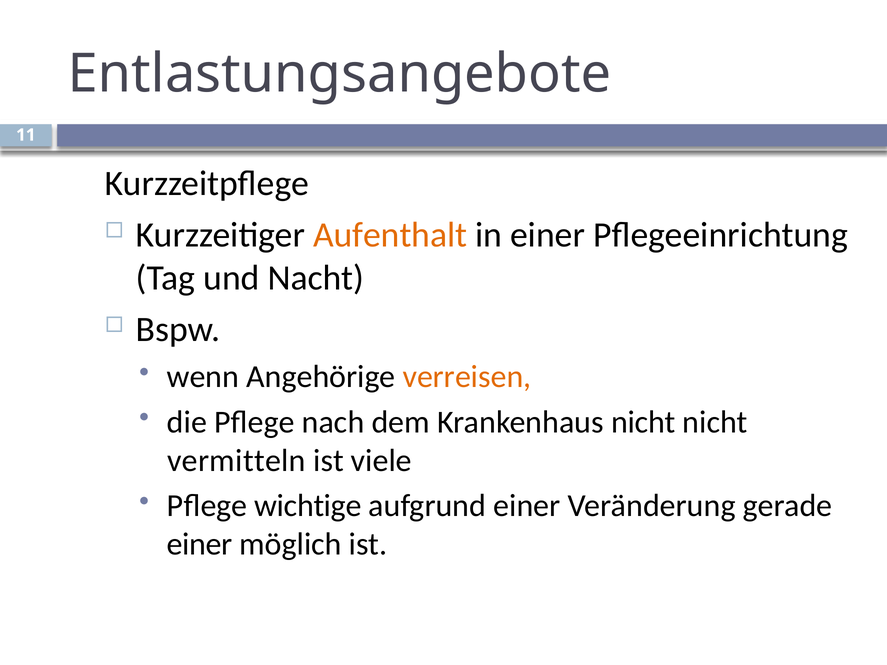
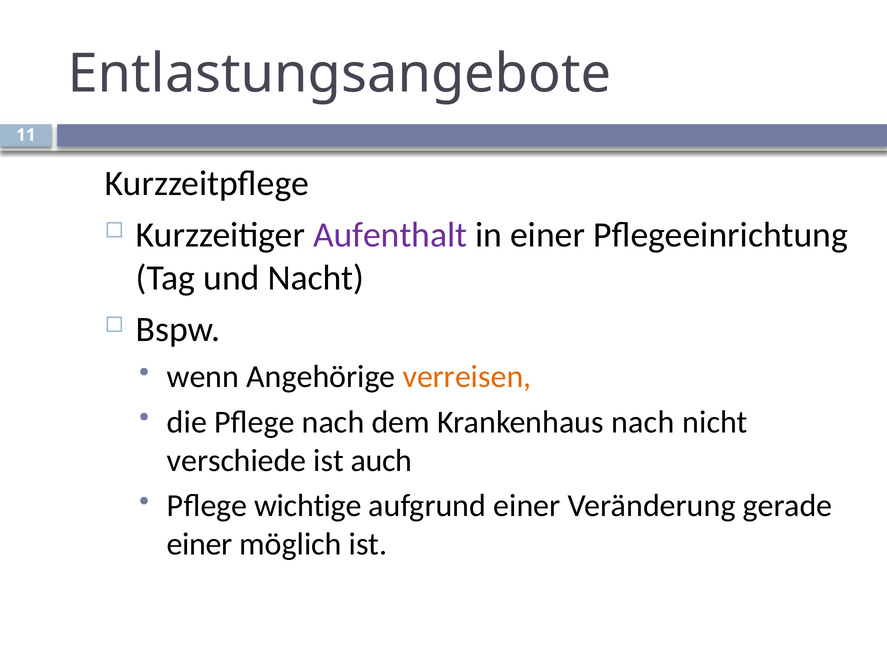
Aufenthalt colour: orange -> purple (390, 235)
Krankenhaus nicht: nicht -> nach (643, 422)
vermitteln: vermitteln -> verschiede (237, 461)
viele: viele -> auch (382, 461)
